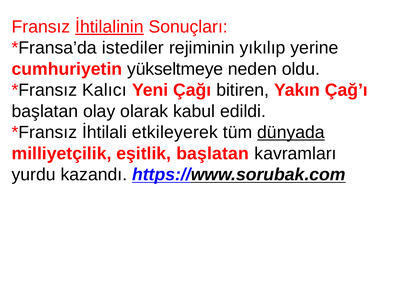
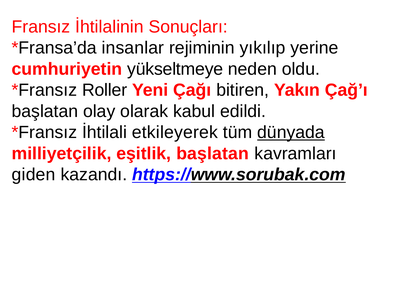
İhtilalinin underline: present -> none (109, 27)
istediler: istediler -> insanlar (133, 48)
Kalıcı: Kalıcı -> Roller (105, 90)
yurdu: yurdu -> giden (34, 175)
